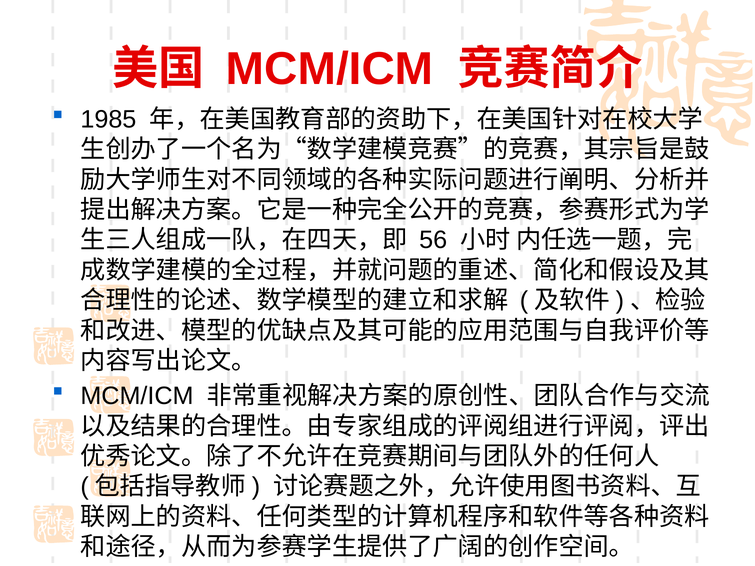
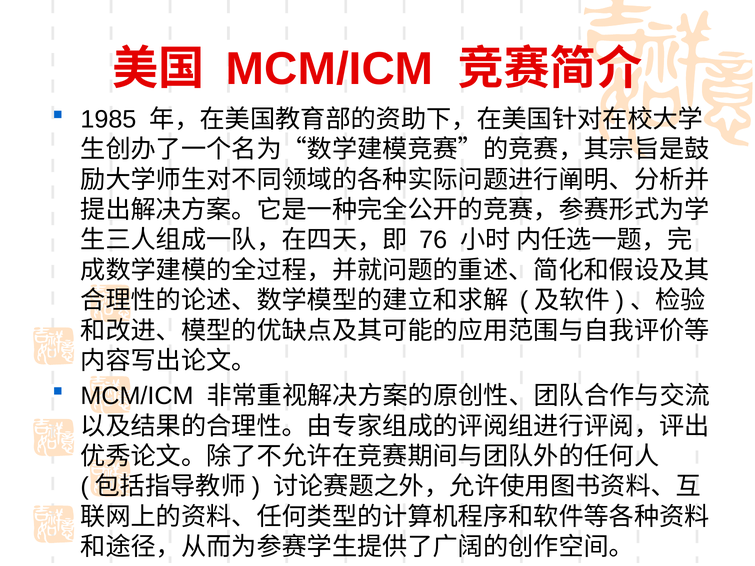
56: 56 -> 76 (433, 240)
